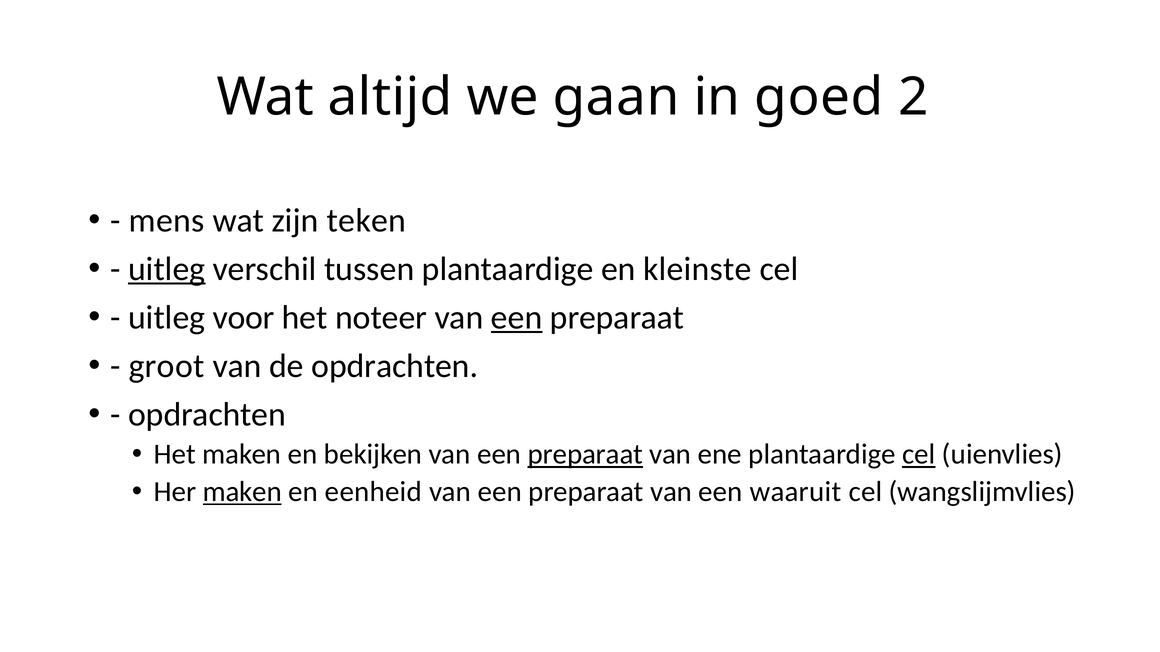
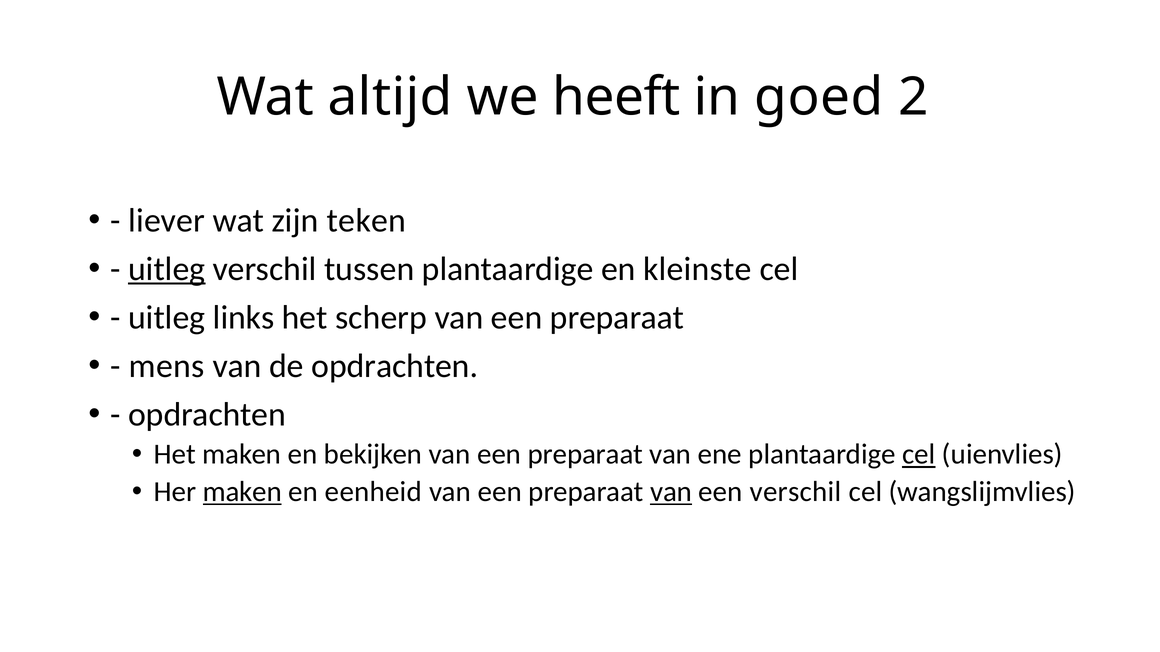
gaan: gaan -> heeft (617, 97)
mens: mens -> liever (167, 221)
voor: voor -> links (244, 318)
noteer: noteer -> scherp (381, 318)
een underline: present -> none (517, 318)
groot: groot -> mens (167, 366)
preparaat underline: present -> none (585, 455)
van underline: none -> present (671, 492)
een waaruit: waaruit -> verschil (796, 492)
